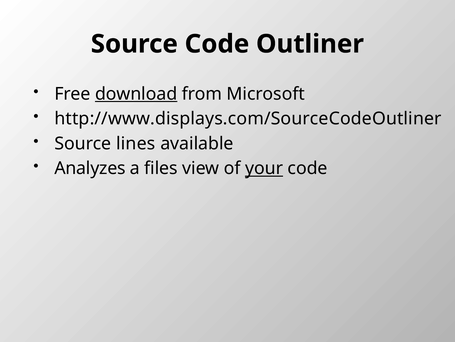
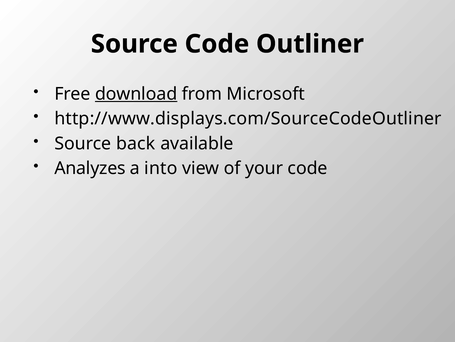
lines: lines -> back (136, 143)
files: files -> into (161, 168)
your underline: present -> none (264, 168)
